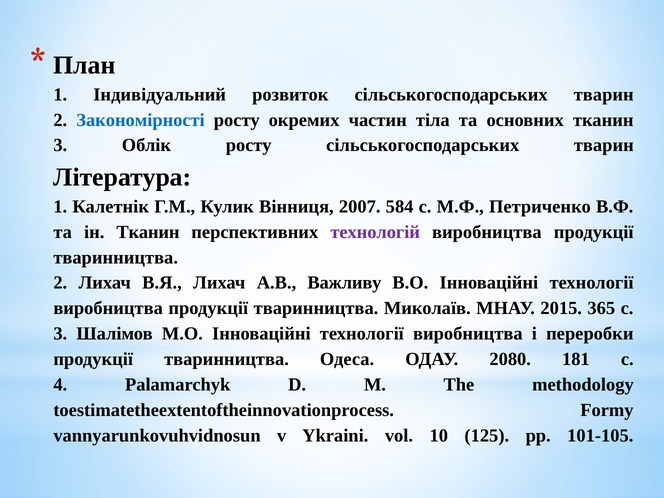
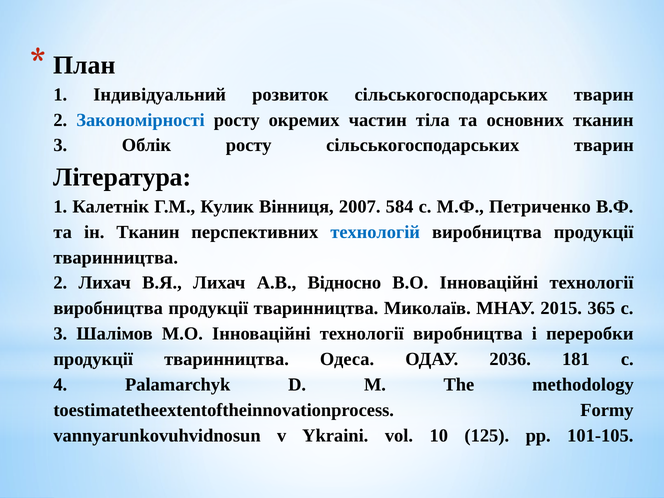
технологій colour: purple -> blue (375, 232)
Важливу: Важливу -> Відносно (344, 283)
2080: 2080 -> 2036 (510, 359)
